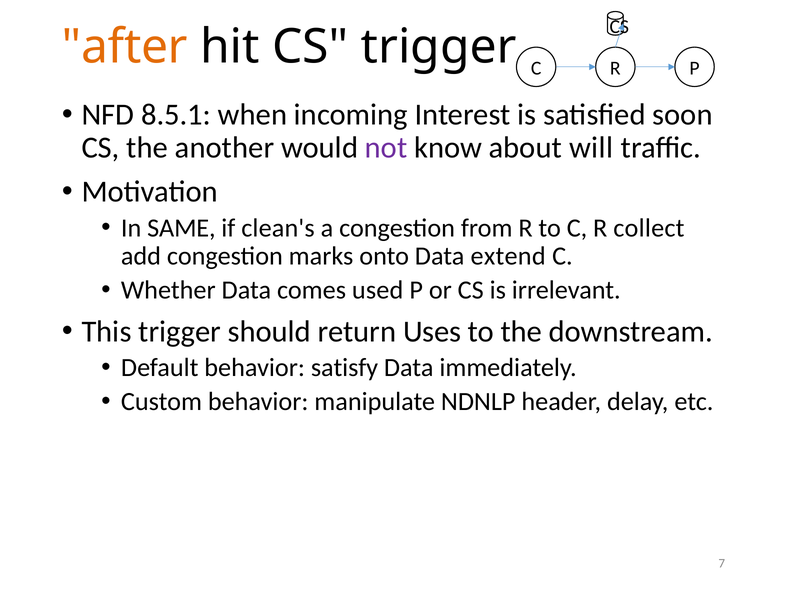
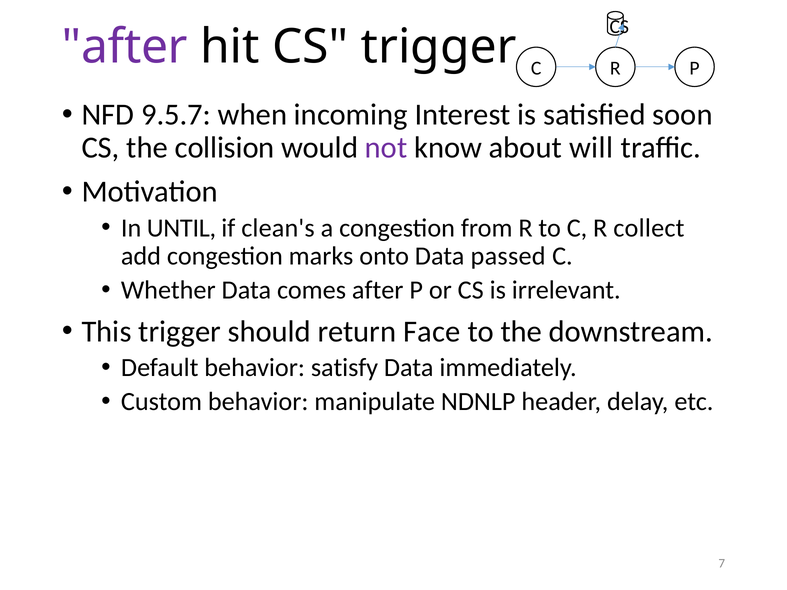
after colour: orange -> purple (125, 47)
8.5.1: 8.5.1 -> 9.5.7 (176, 115)
another: another -> collision (225, 148)
SAME: SAME -> UNTIL (181, 228)
extend: extend -> passed (508, 256)
comes used: used -> after (378, 290)
Uses: Uses -> Face (432, 332)
